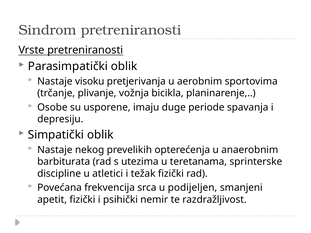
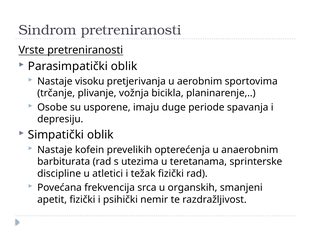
nekog: nekog -> kofein (90, 150)
podijeljen: podijeljen -> organskih (193, 188)
